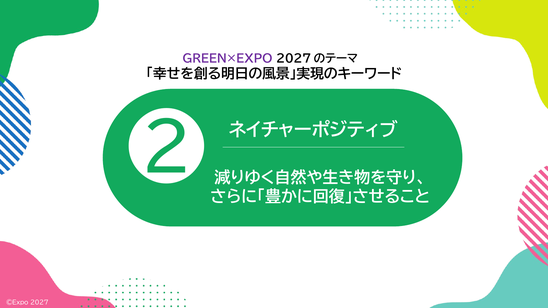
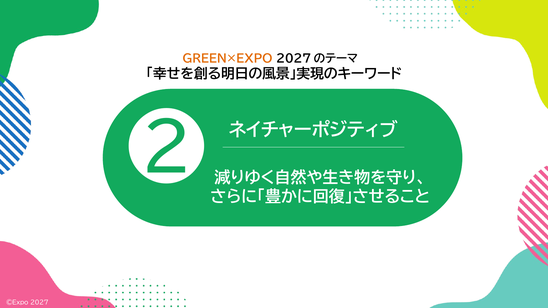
GREEN×EXPO colour: purple -> orange (227, 59)
